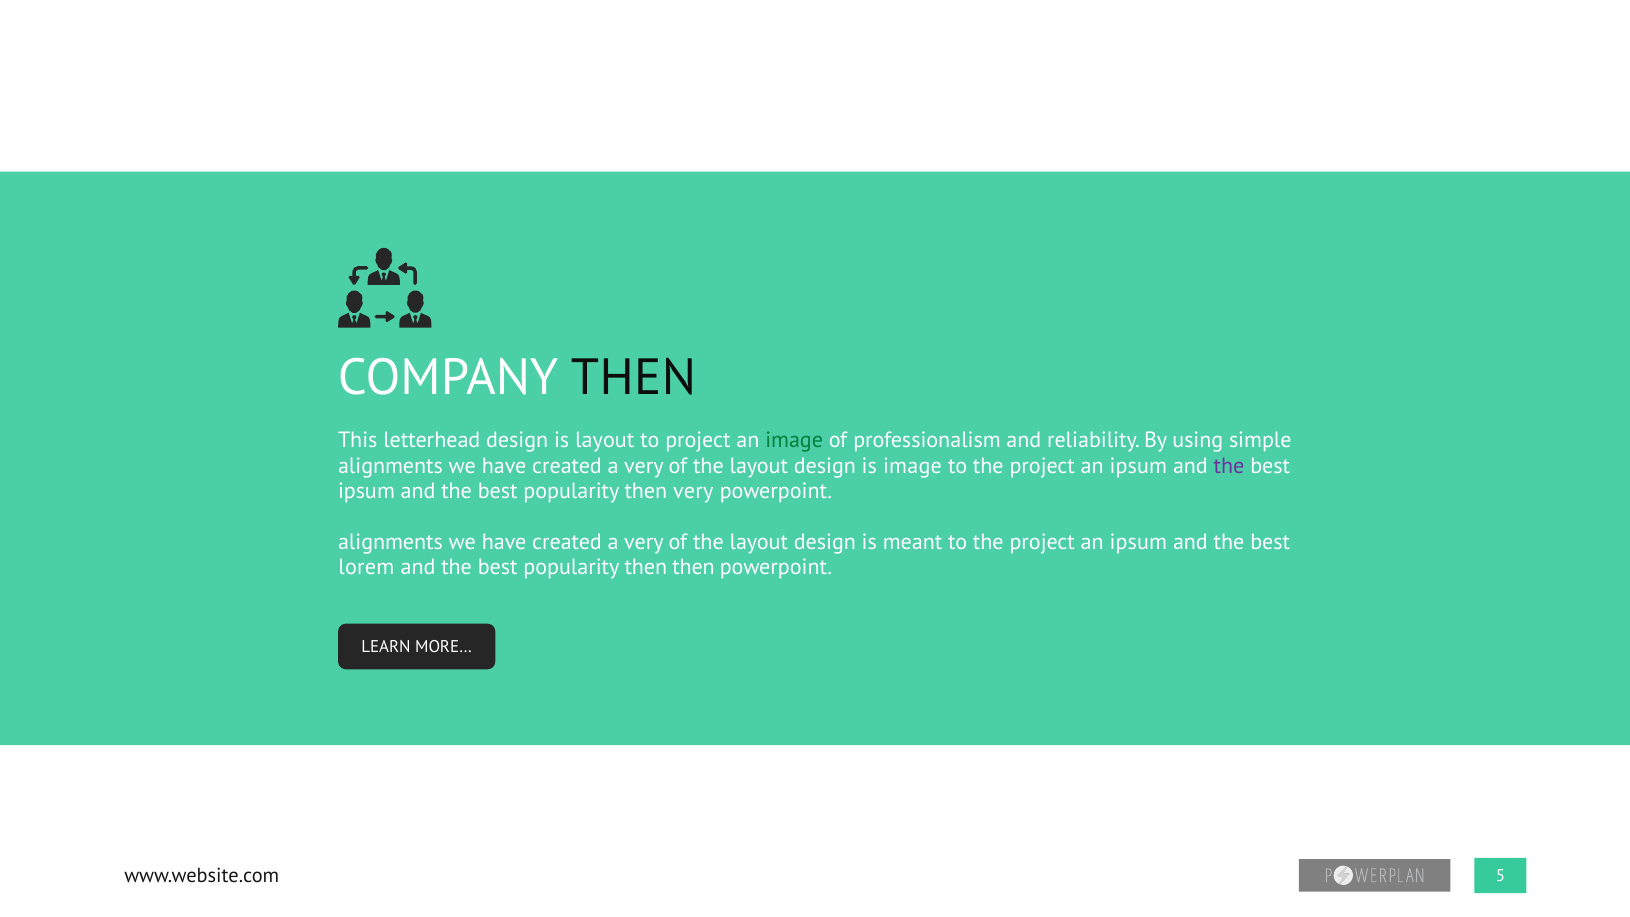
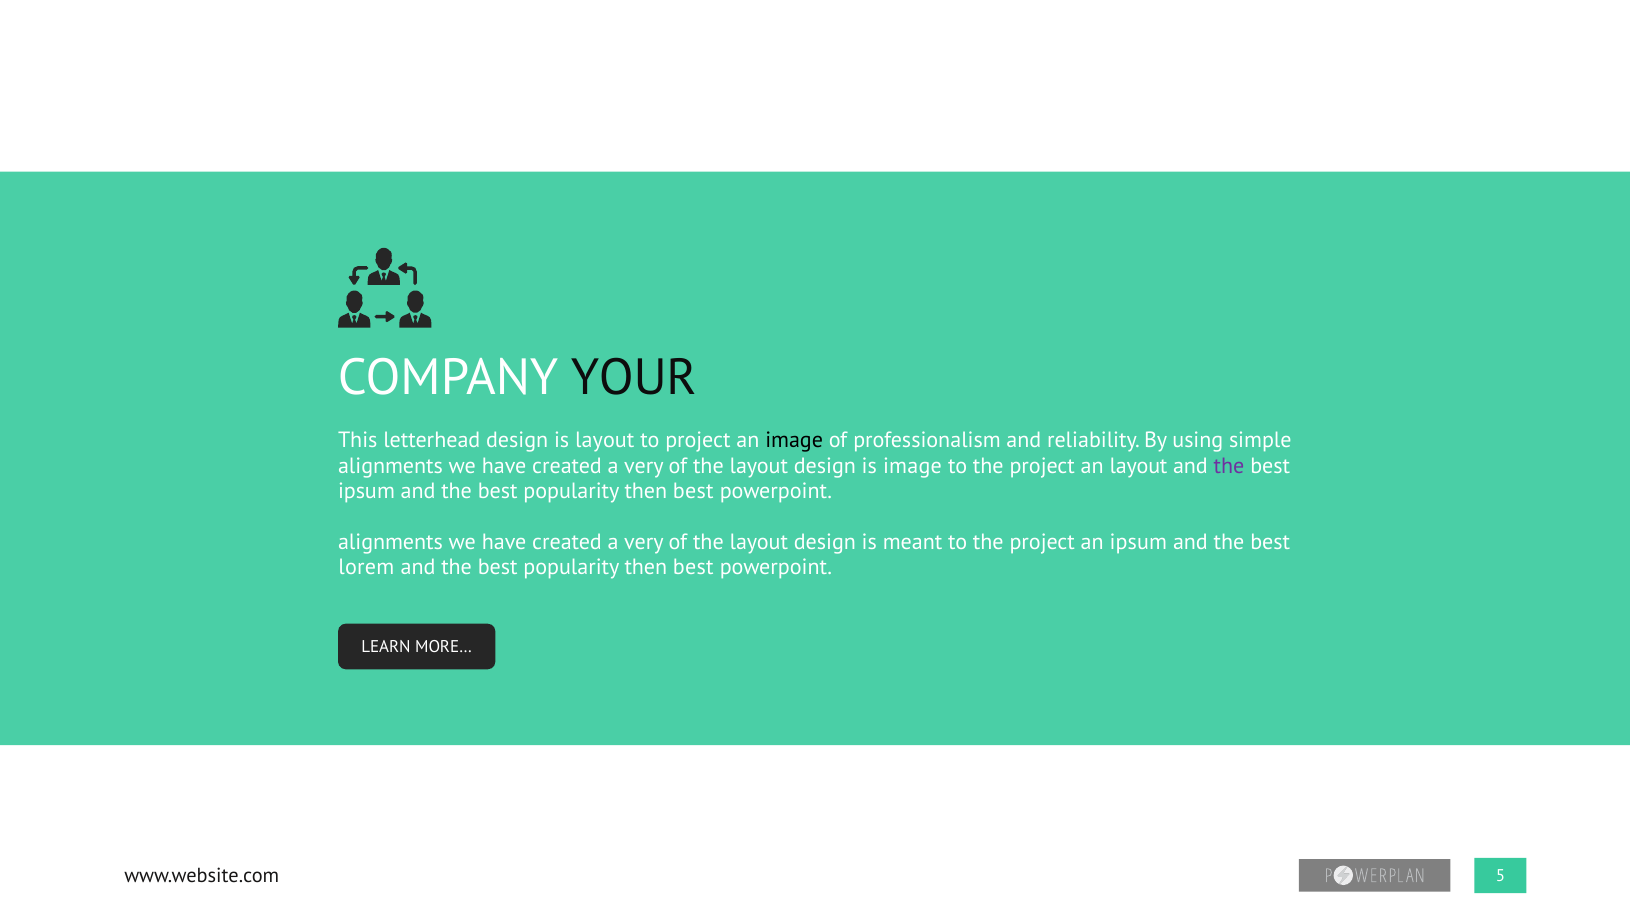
COMPANY THEN: THEN -> YOUR (634, 378)
image colour: green -> black (794, 440)
ipsum: ipsum -> layout (1138, 466)
very: very -> best (693, 491)
then: then -> best (693, 568)
